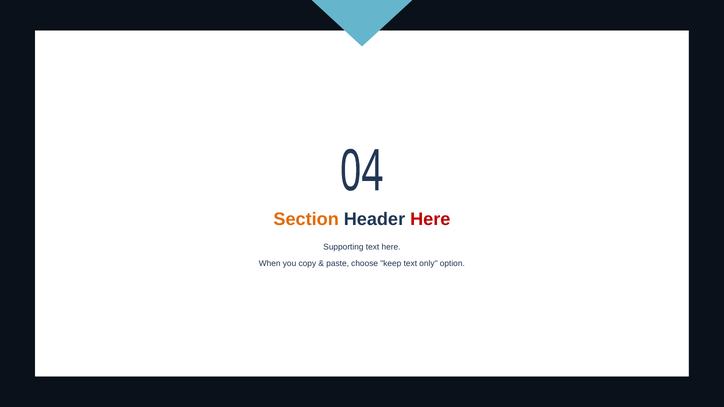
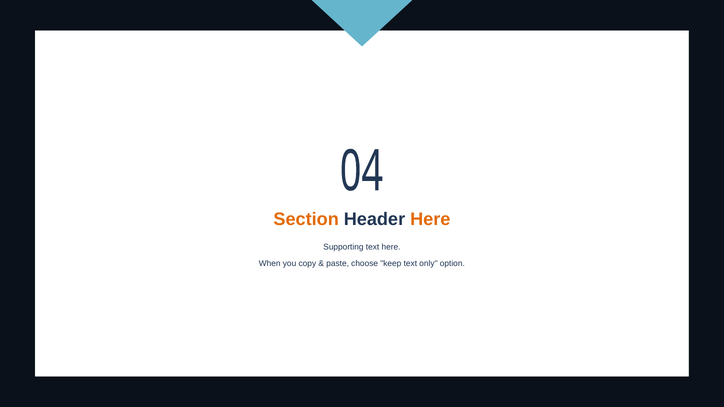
Here colour: red -> orange (430, 220)
